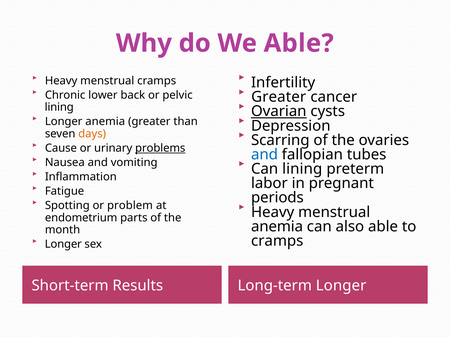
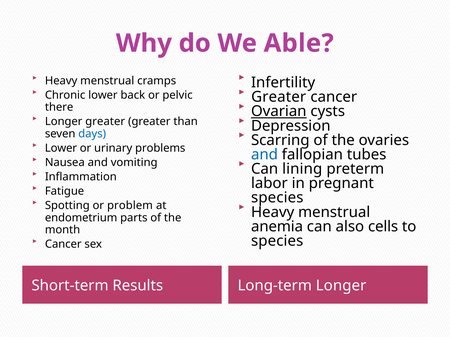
lining: lining -> there (59, 107)
Longer anemia: anemia -> greater (105, 122)
days colour: orange -> blue (92, 134)
Cause: Cause -> Lower (61, 148)
problems underline: present -> none (160, 148)
periods: periods -> species (277, 198)
also able: able -> cells (383, 227)
cramps: cramps -> species (277, 241)
Longer: Longer -> Cancer (63, 245)
